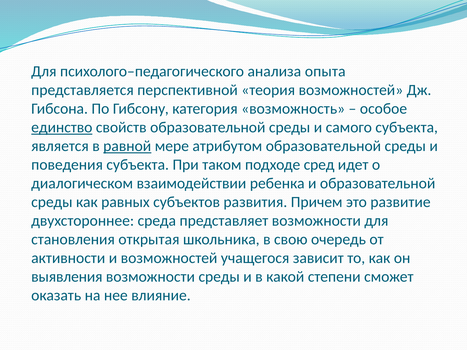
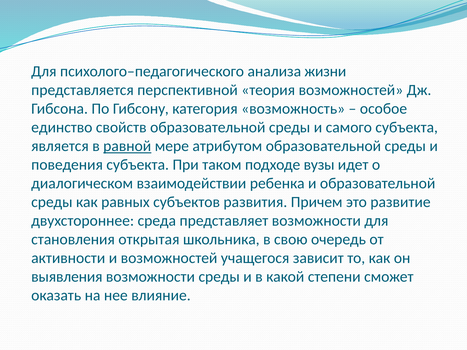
опыта: опыта -> жизни (325, 71)
единство underline: present -> none (62, 127)
сред: сред -> вузы (319, 165)
